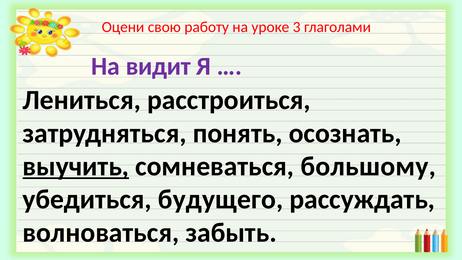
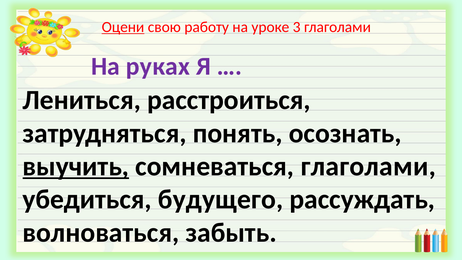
Оцени underline: none -> present (123, 27)
видит: видит -> руках (158, 66)
сомневаться большому: большому -> глаголами (368, 166)
